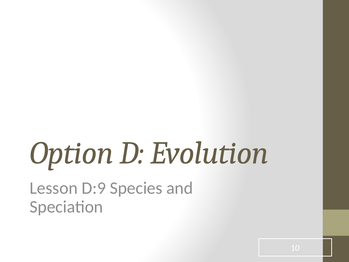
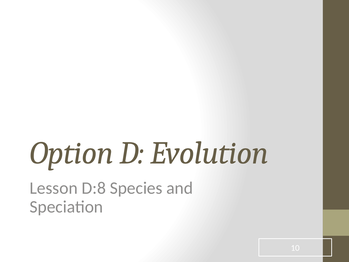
D:9: D:9 -> D:8 (94, 188)
